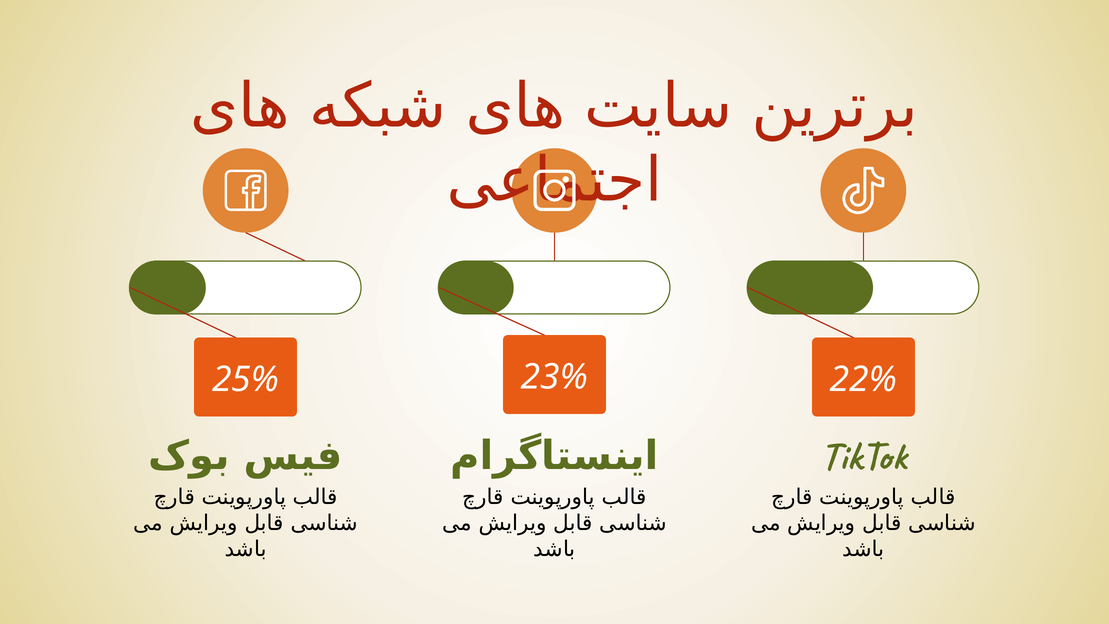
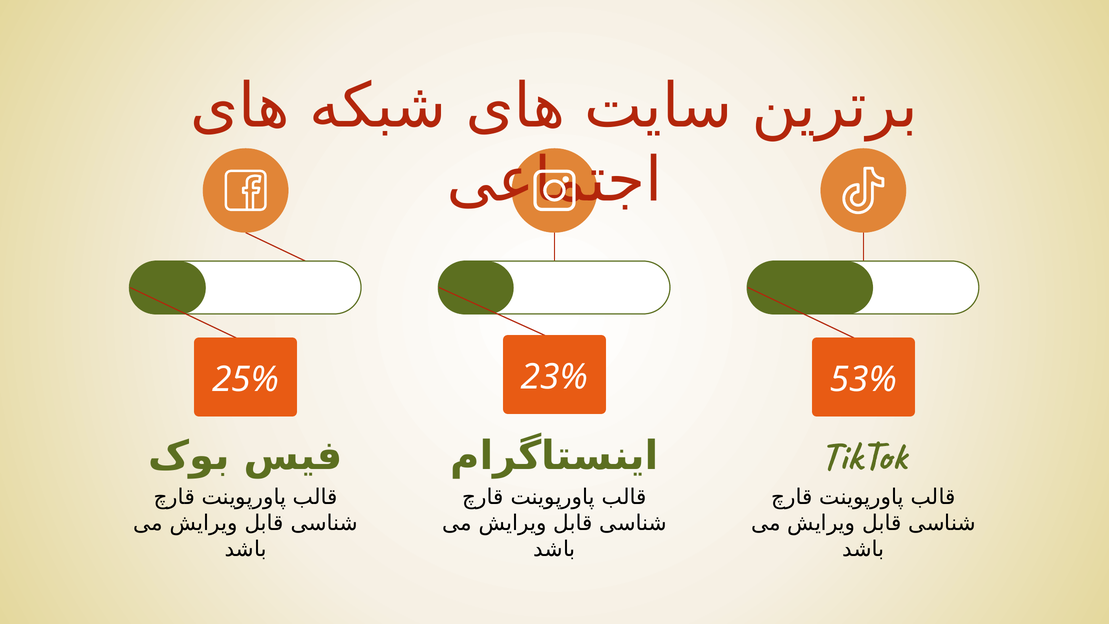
22%: 22% -> 53% (863, 379)
